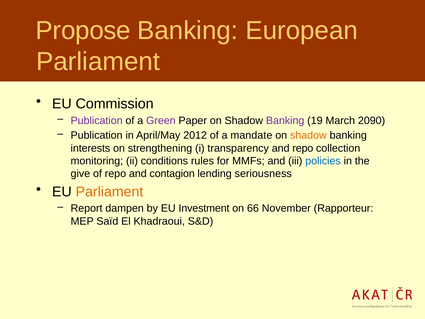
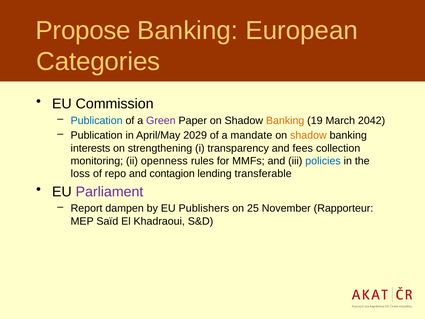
Parliament: Parliament -> Categories (98, 62)
Publication colour: purple -> blue (97, 120)
Banking colour: purple -> orange (285, 120)
2090: 2090 -> 2042 (372, 120)
2012: 2012 -> 2029 (195, 135)
and repo: repo -> fees (303, 148)
conditions: conditions -> openness (164, 161)
give: give -> loss (80, 174)
seriousness: seriousness -> transferable (263, 174)
Parliament colour: orange -> purple (109, 192)
Investment: Investment -> Publishers (204, 208)
66: 66 -> 25 (253, 208)
